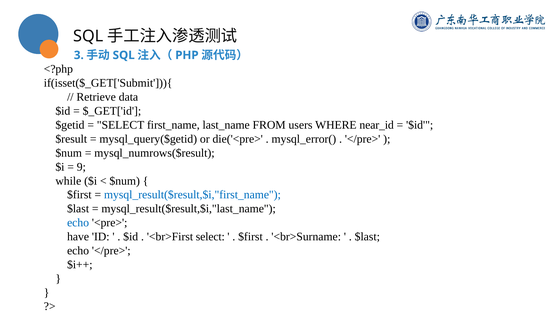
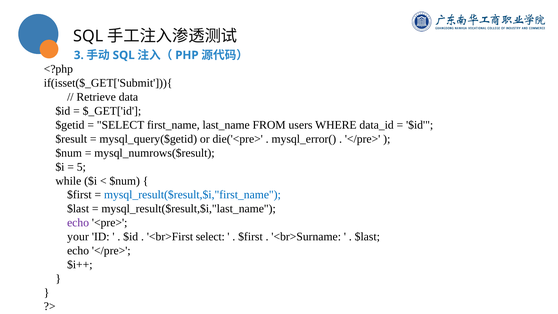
near_id: near_id -> data_id (377, 125)
9: 9 -> 5 (81, 167)
echo colour: blue -> purple (78, 223)
have: have -> your (78, 237)
